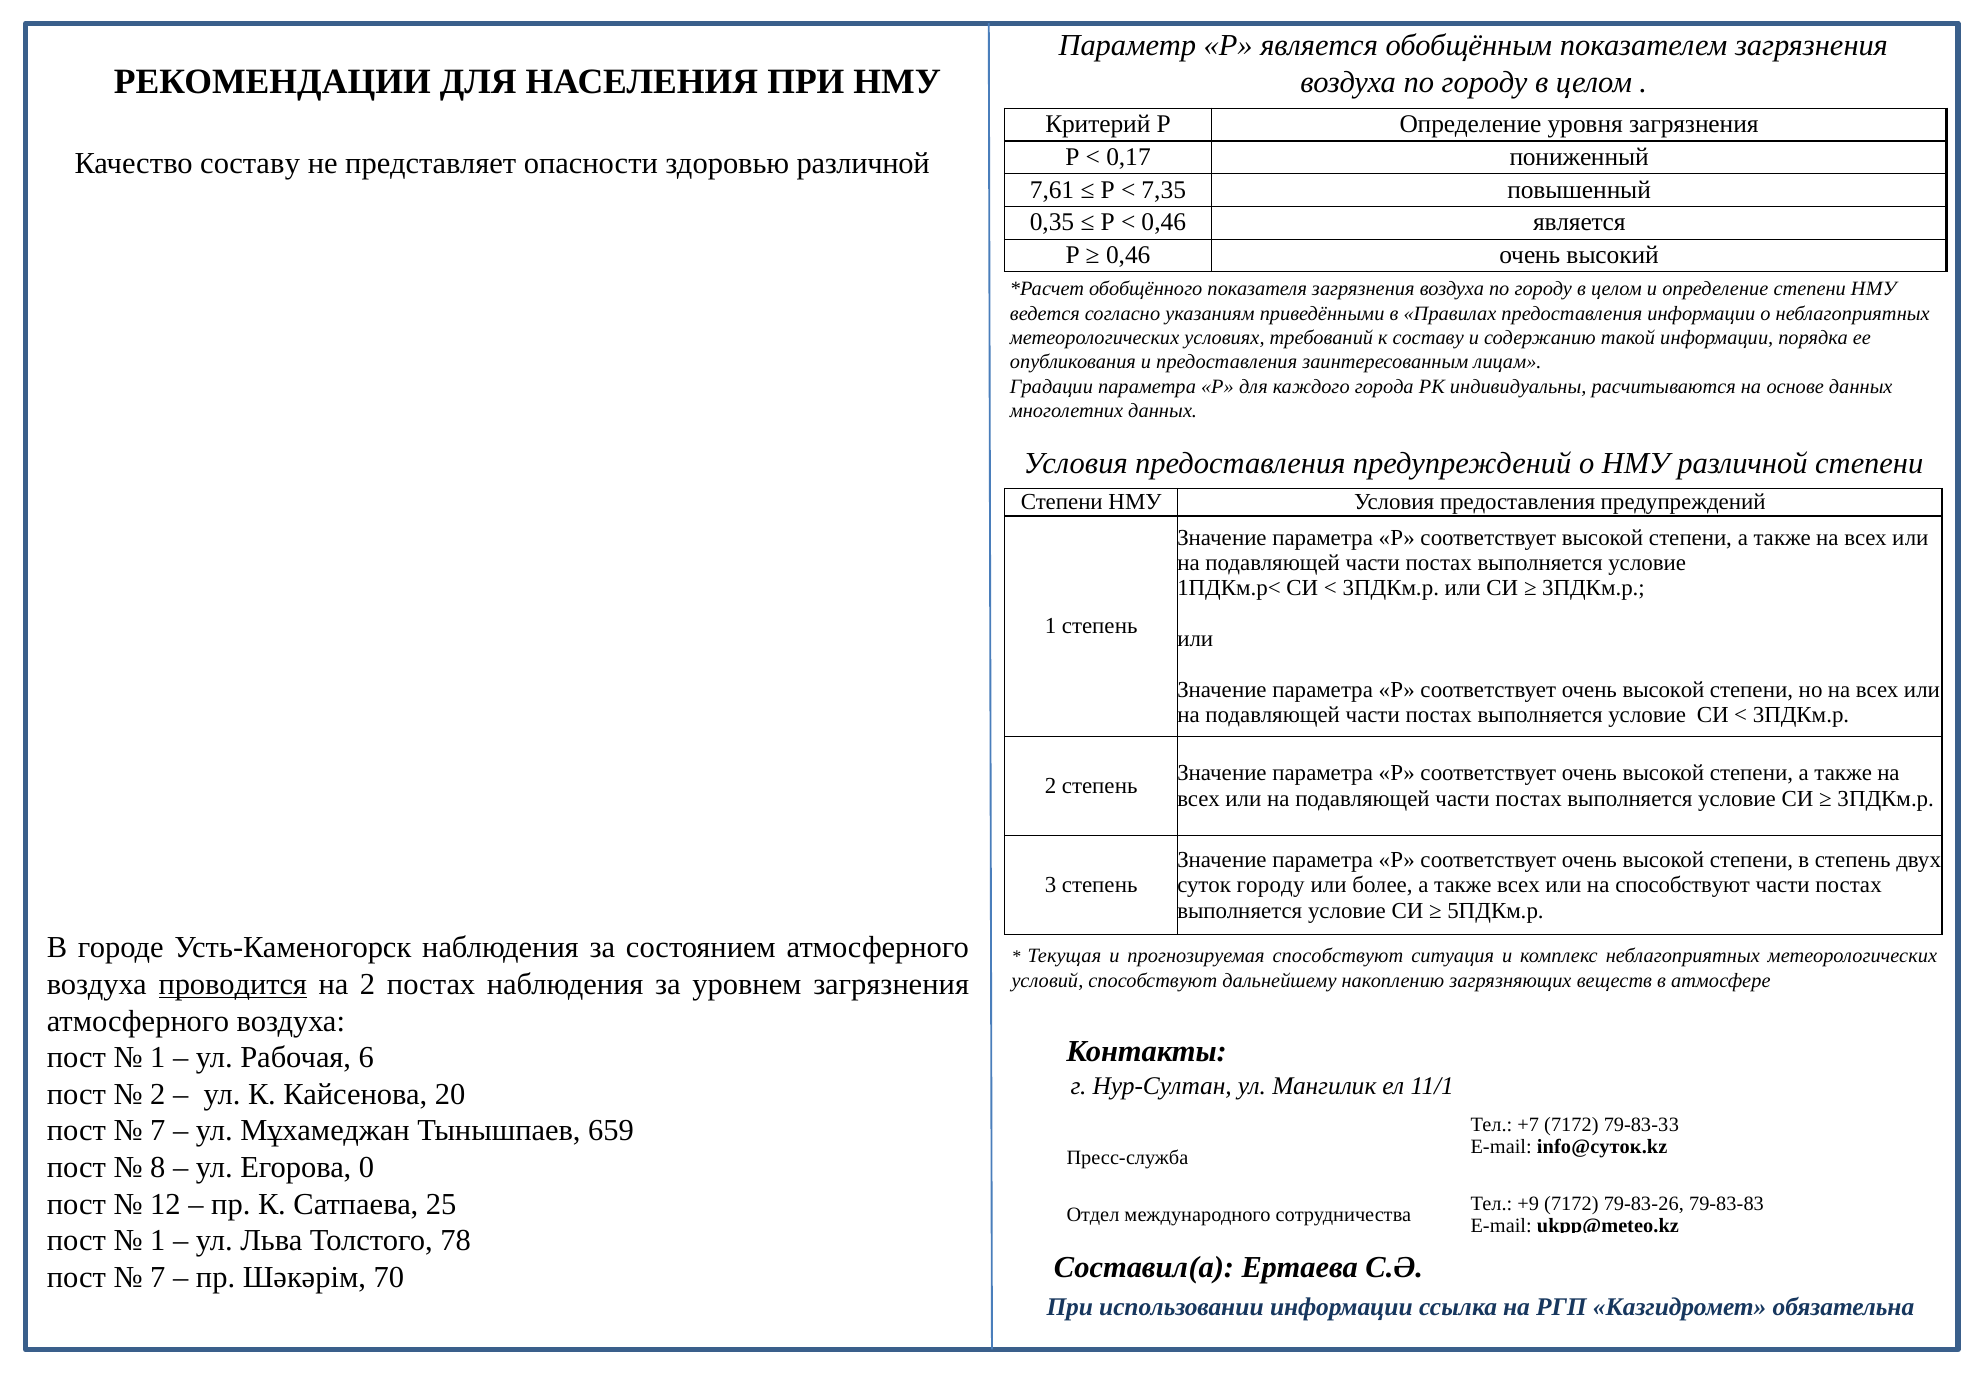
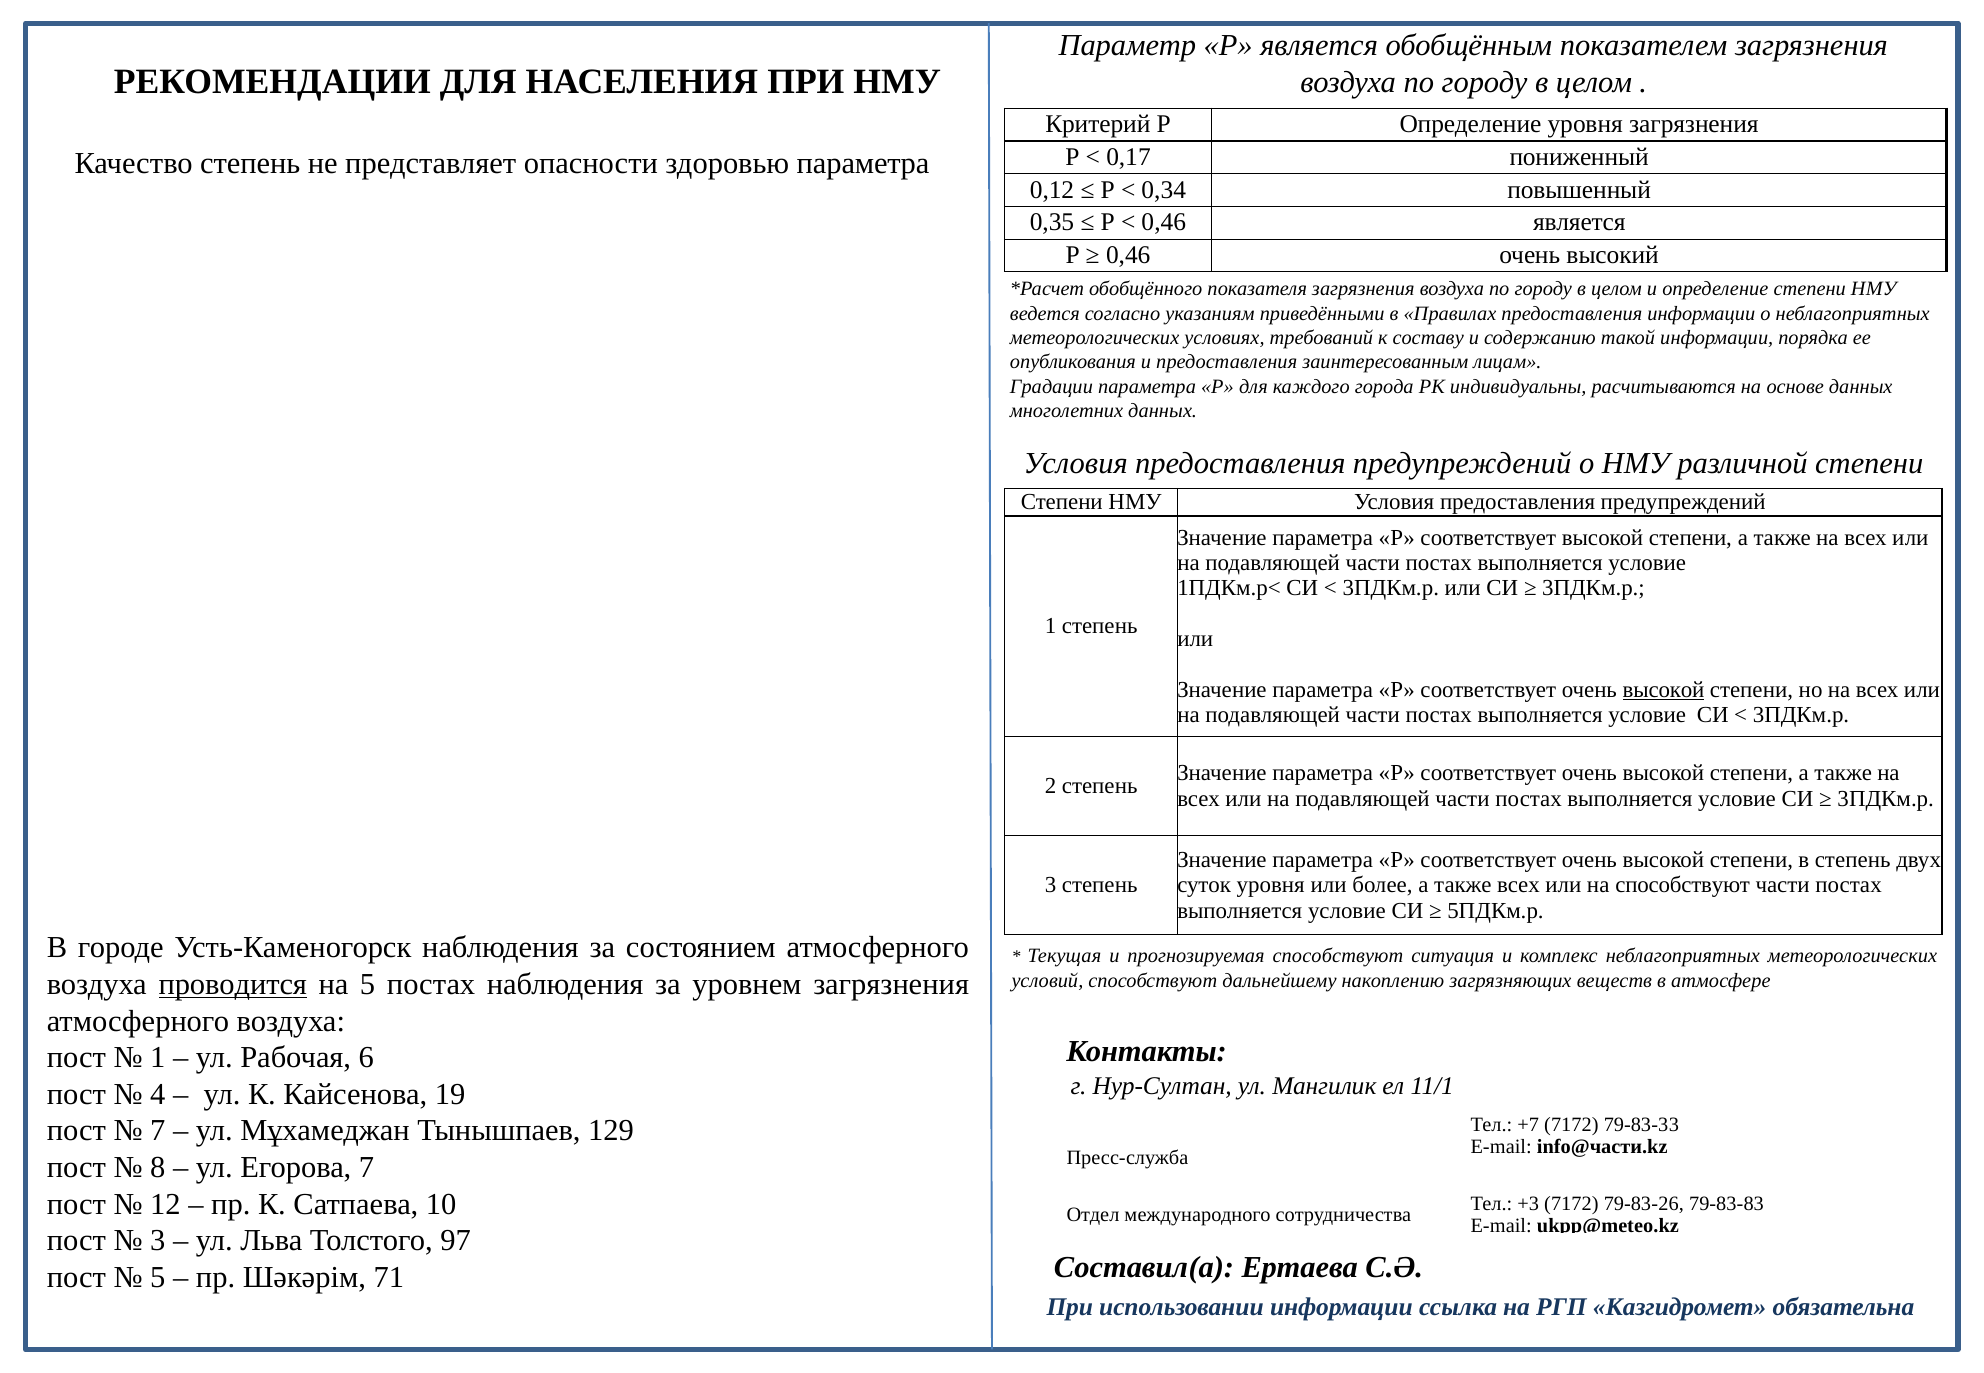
Качество составу: составу -> степень (250, 164)
здоровью различной: различной -> параметра (863, 164)
7,61: 7,61 -> 0,12 (1052, 190)
7,35: 7,35 -> 0,34 (1164, 190)
высокой underline: none -> present (1663, 690)
суток городу: городу -> уровня (1271, 886)
на 2: 2 -> 5 (368, 985)
2: 2 -> 4 (158, 1095)
20: 20 -> 19 (450, 1095)
659: 659 -> 129 (611, 1131)
info@суток.kz: info@суток.kz -> info@части.kz (1602, 1147)
Егорова 0: 0 -> 7 (367, 1168)
25: 25 -> 10 (441, 1204)
+9: +9 -> +3 (1528, 1204)
1: 1 -> 3 (158, 1241)
78: 78 -> 97 (456, 1241)
7: 7 -> 5 (158, 1278)
70: 70 -> 71 (389, 1278)
